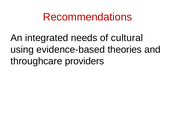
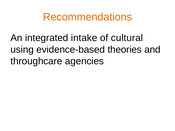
Recommendations colour: red -> orange (87, 17)
needs: needs -> intake (84, 38)
providers: providers -> agencies (84, 61)
